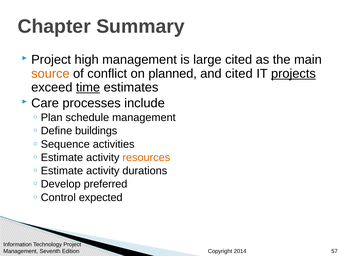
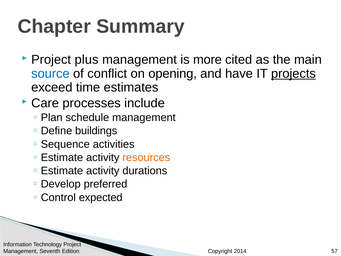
high: high -> plus (87, 60)
large: large -> more (207, 60)
source colour: orange -> blue (50, 74)
planned: planned -> opening (173, 74)
and cited: cited -> have (239, 74)
time underline: present -> none (88, 87)
